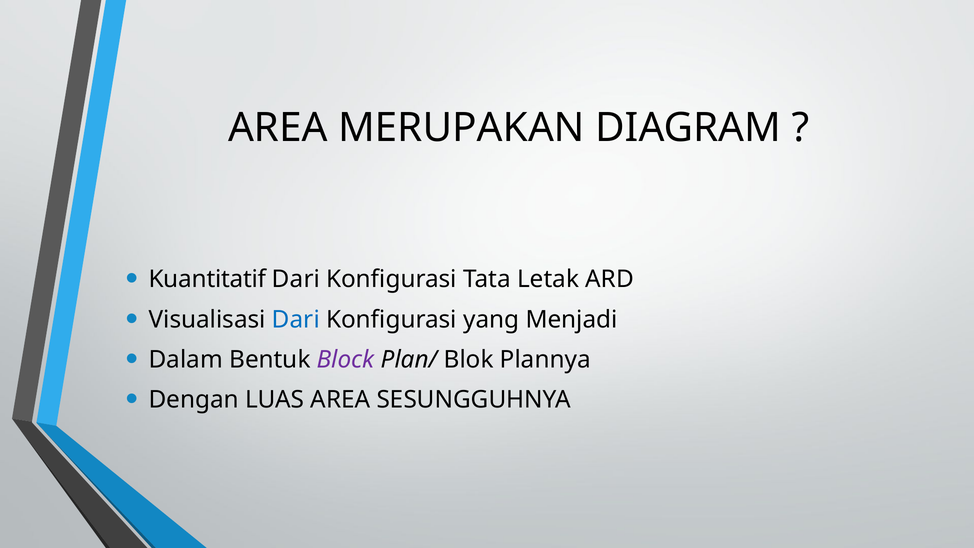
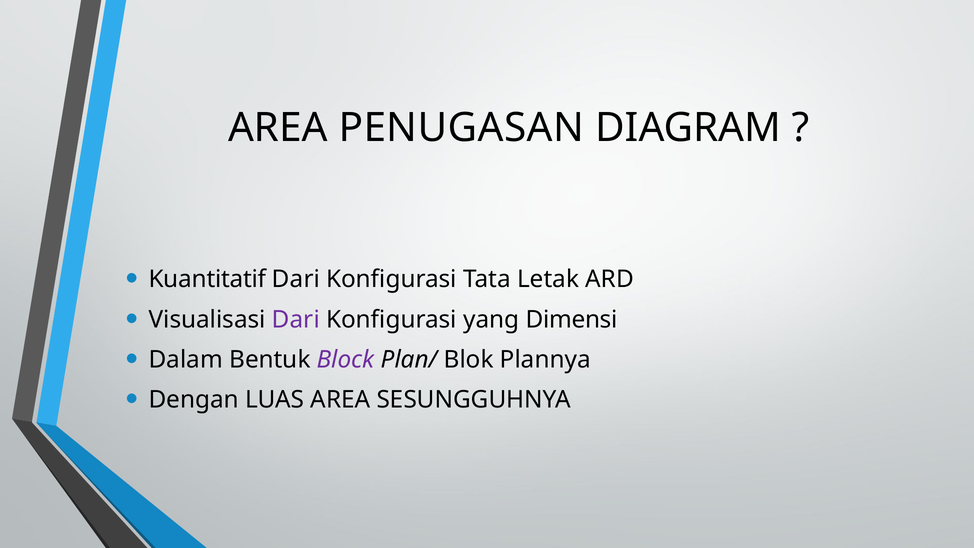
MERUPAKAN: MERUPAKAN -> PENUGASAN (461, 128)
Dari colour: blue -> purple (296, 319)
Menjadi: Menjadi -> Dimensi (572, 319)
